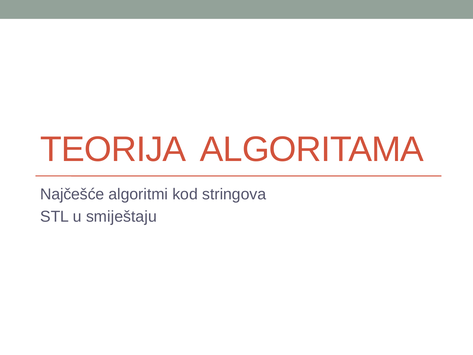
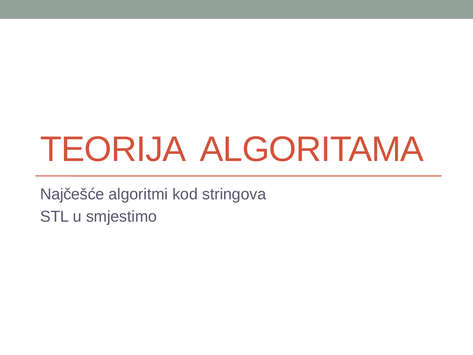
smiještaju: smiještaju -> smjestimo (121, 216)
